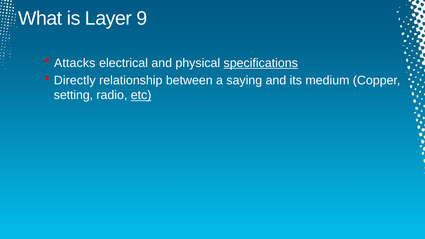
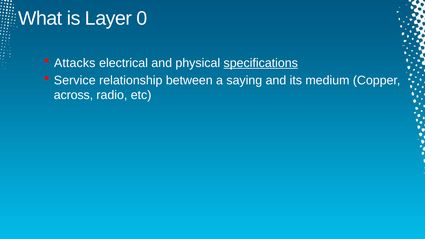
9: 9 -> 0 (142, 18)
Directly: Directly -> Service (75, 80)
setting: setting -> across (73, 95)
etc underline: present -> none (141, 95)
